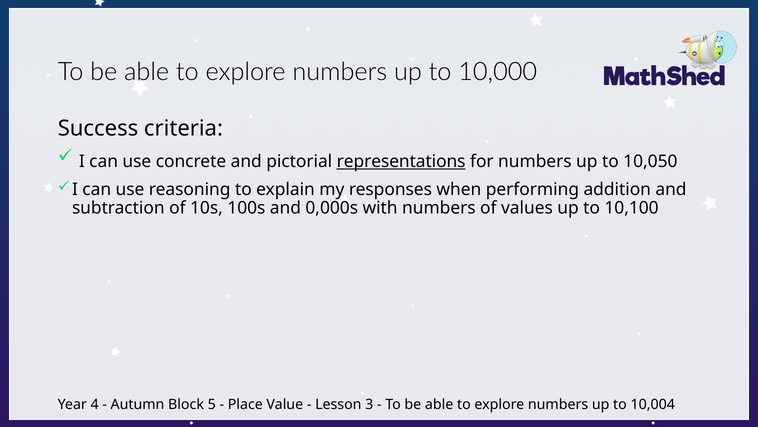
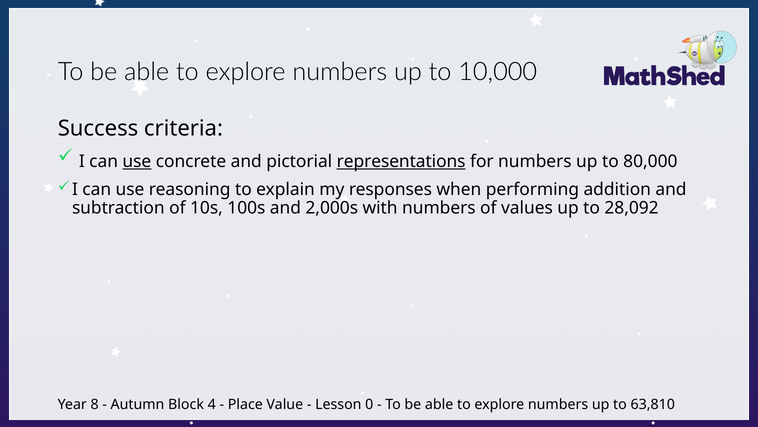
use underline: none -> present (137, 162)
10,050: 10,050 -> 80,000 (650, 162)
0,000s: 0,000s -> 2,000s (332, 208)
10,100: 10,100 -> 28,092 (632, 208)
4: 4 -> 8 (95, 404)
5: 5 -> 4 (212, 404)
3: 3 -> 0 (369, 404)
10,004: 10,004 -> 63,810 (653, 404)
